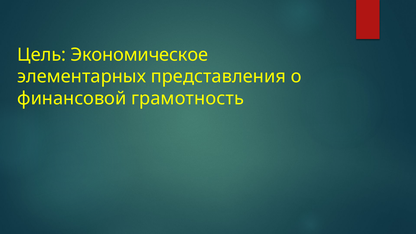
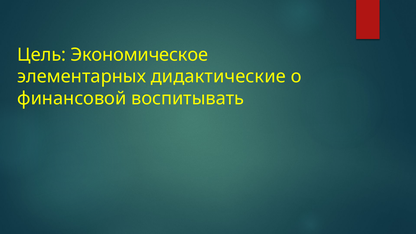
представления: представления -> дидактические (218, 77)
грамотность: грамотность -> воспитывать (188, 98)
